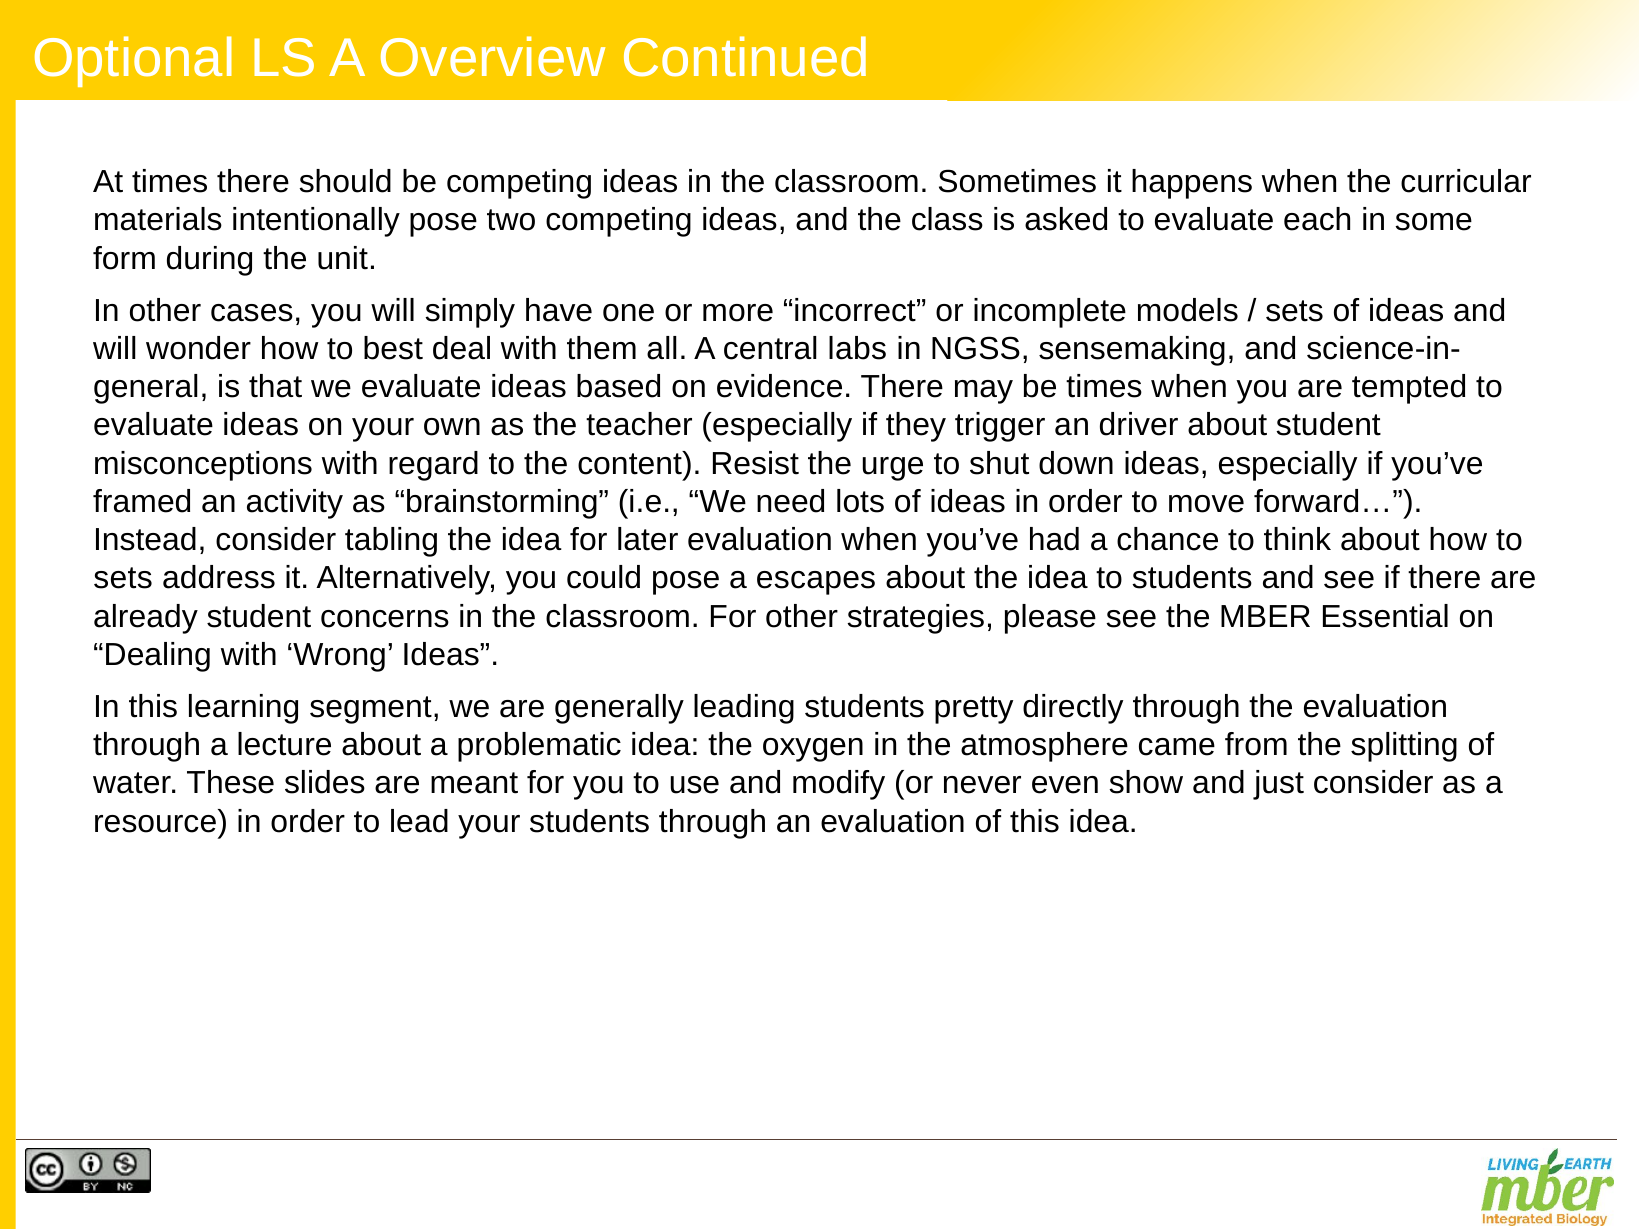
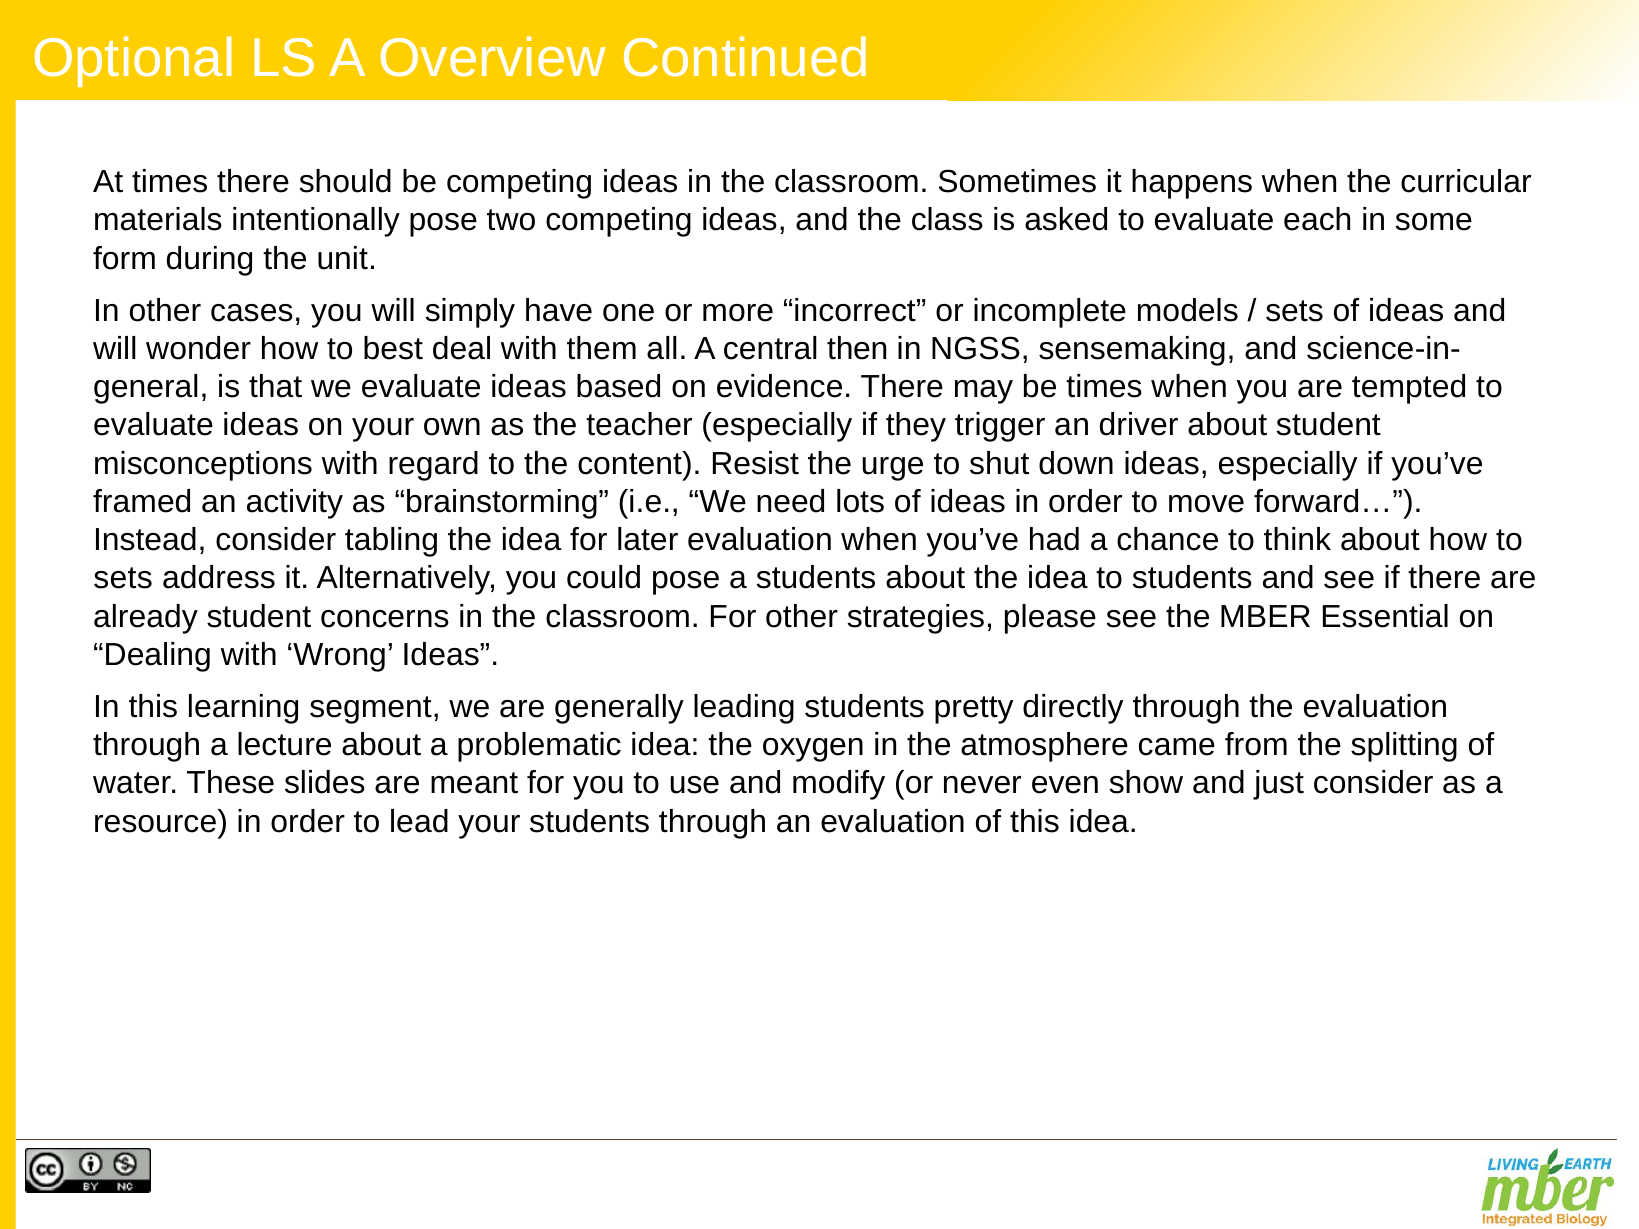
labs: labs -> then (858, 349)
a escapes: escapes -> students (816, 578)
